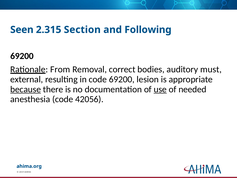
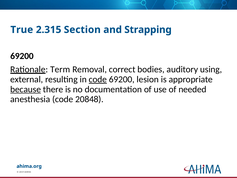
Seen: Seen -> True (22, 30)
Following: Following -> Strapping (148, 30)
From: From -> Term (60, 69)
must: must -> using (211, 69)
code underline: none -> present (98, 79)
use underline: present -> none (160, 89)
42056: 42056 -> 20848 (89, 99)
